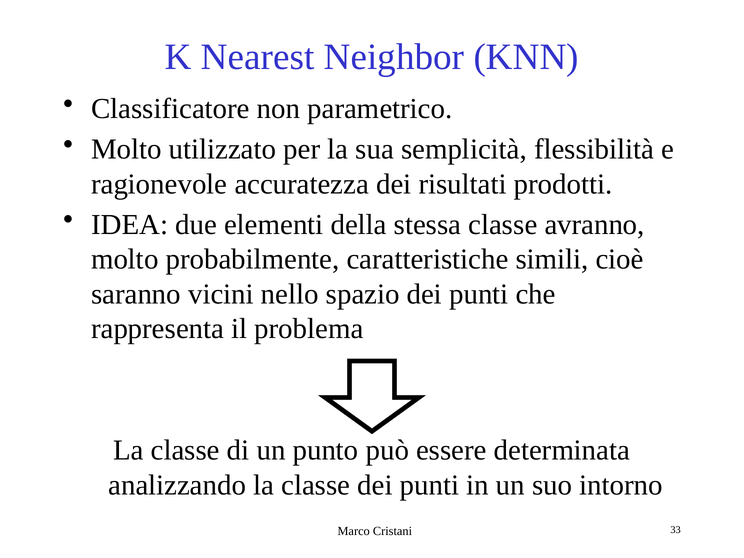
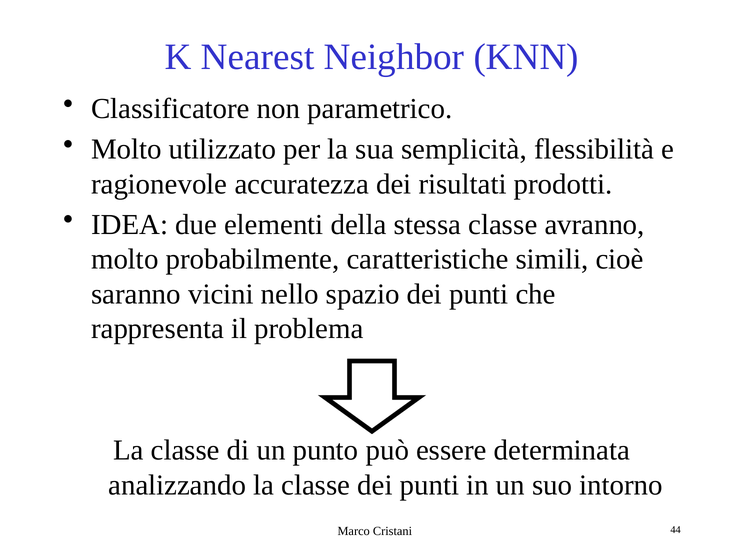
33: 33 -> 44 (676, 530)
